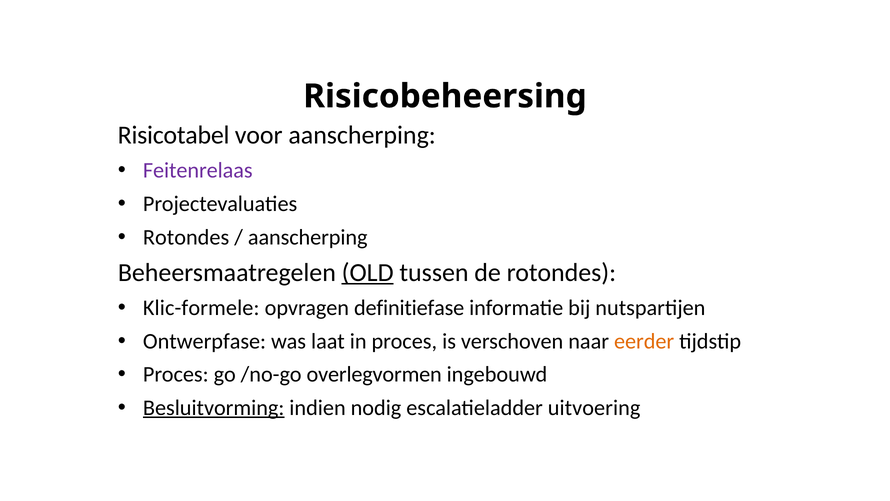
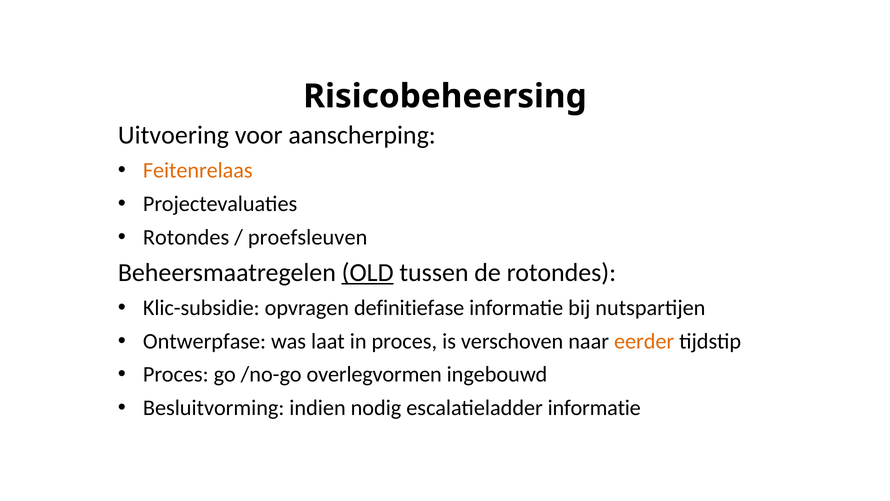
Risicotabel: Risicotabel -> Uitvoering (173, 135)
Feitenrelaas colour: purple -> orange (198, 170)
aanscherping: aanscherping -> proefsleuven (308, 237)
Klic-formele: Klic-formele -> Klic-subsidie (201, 308)
Besluitvorming underline: present -> none (214, 407)
escalatieladder uitvoering: uitvoering -> informatie (594, 407)
